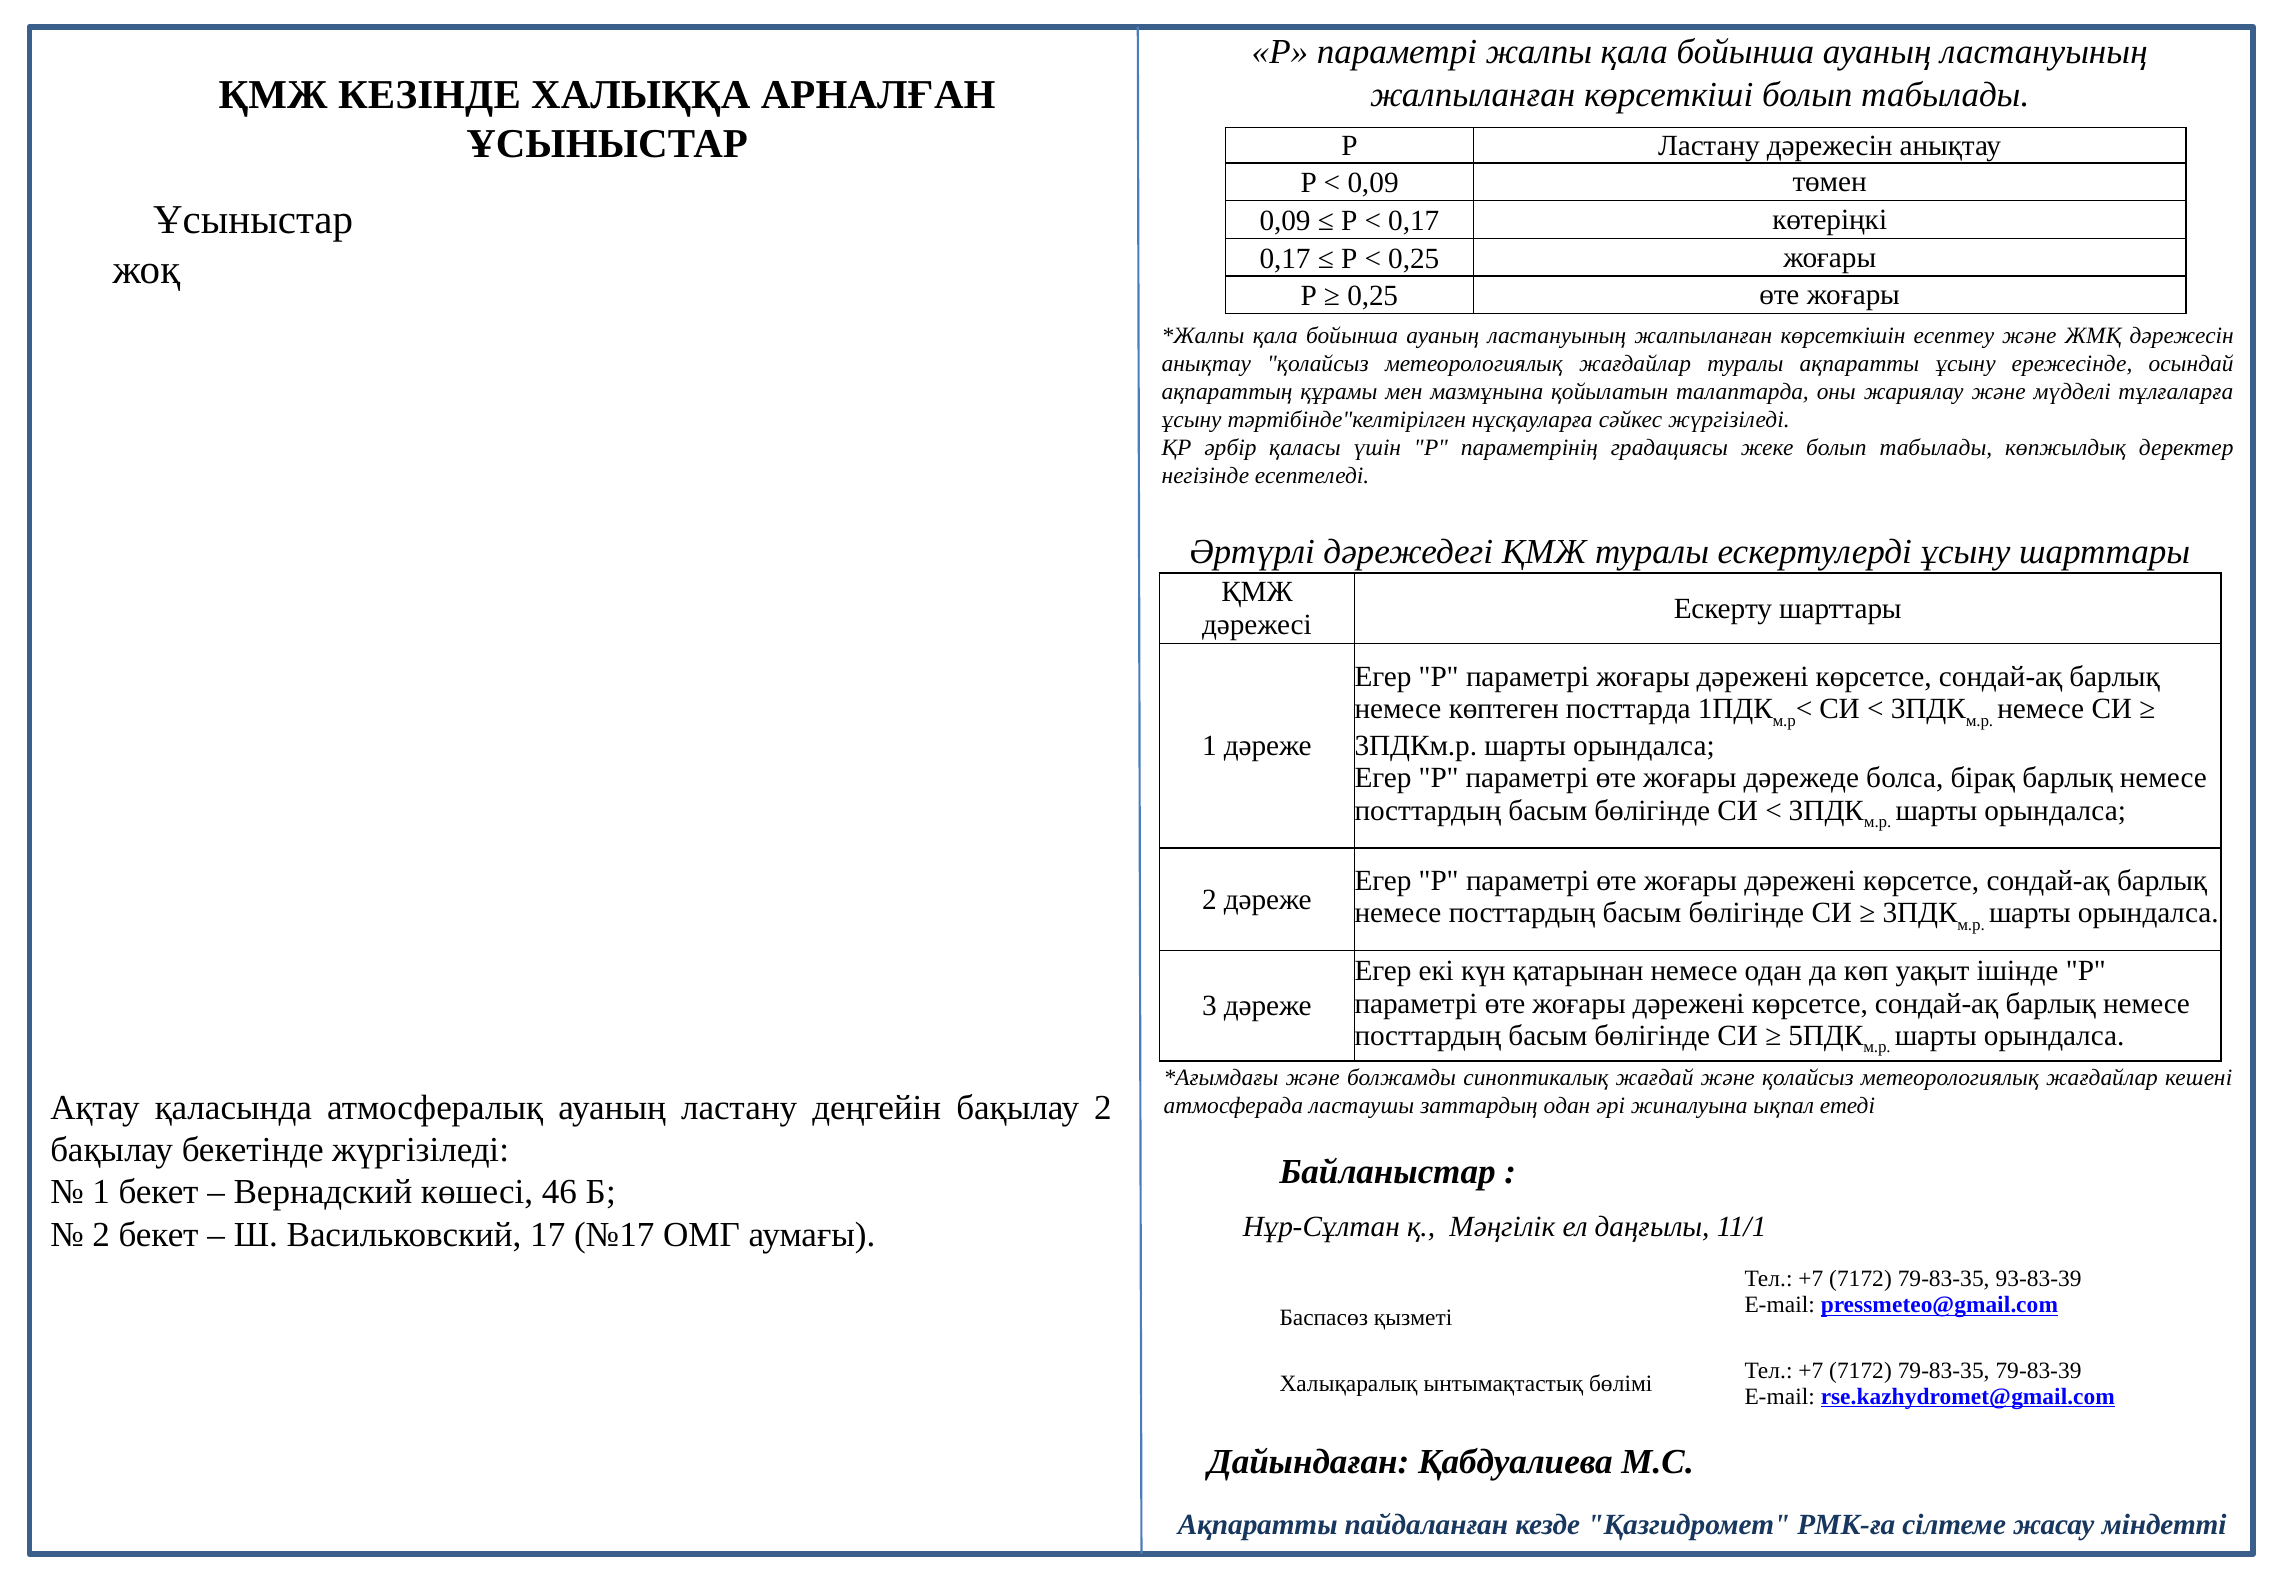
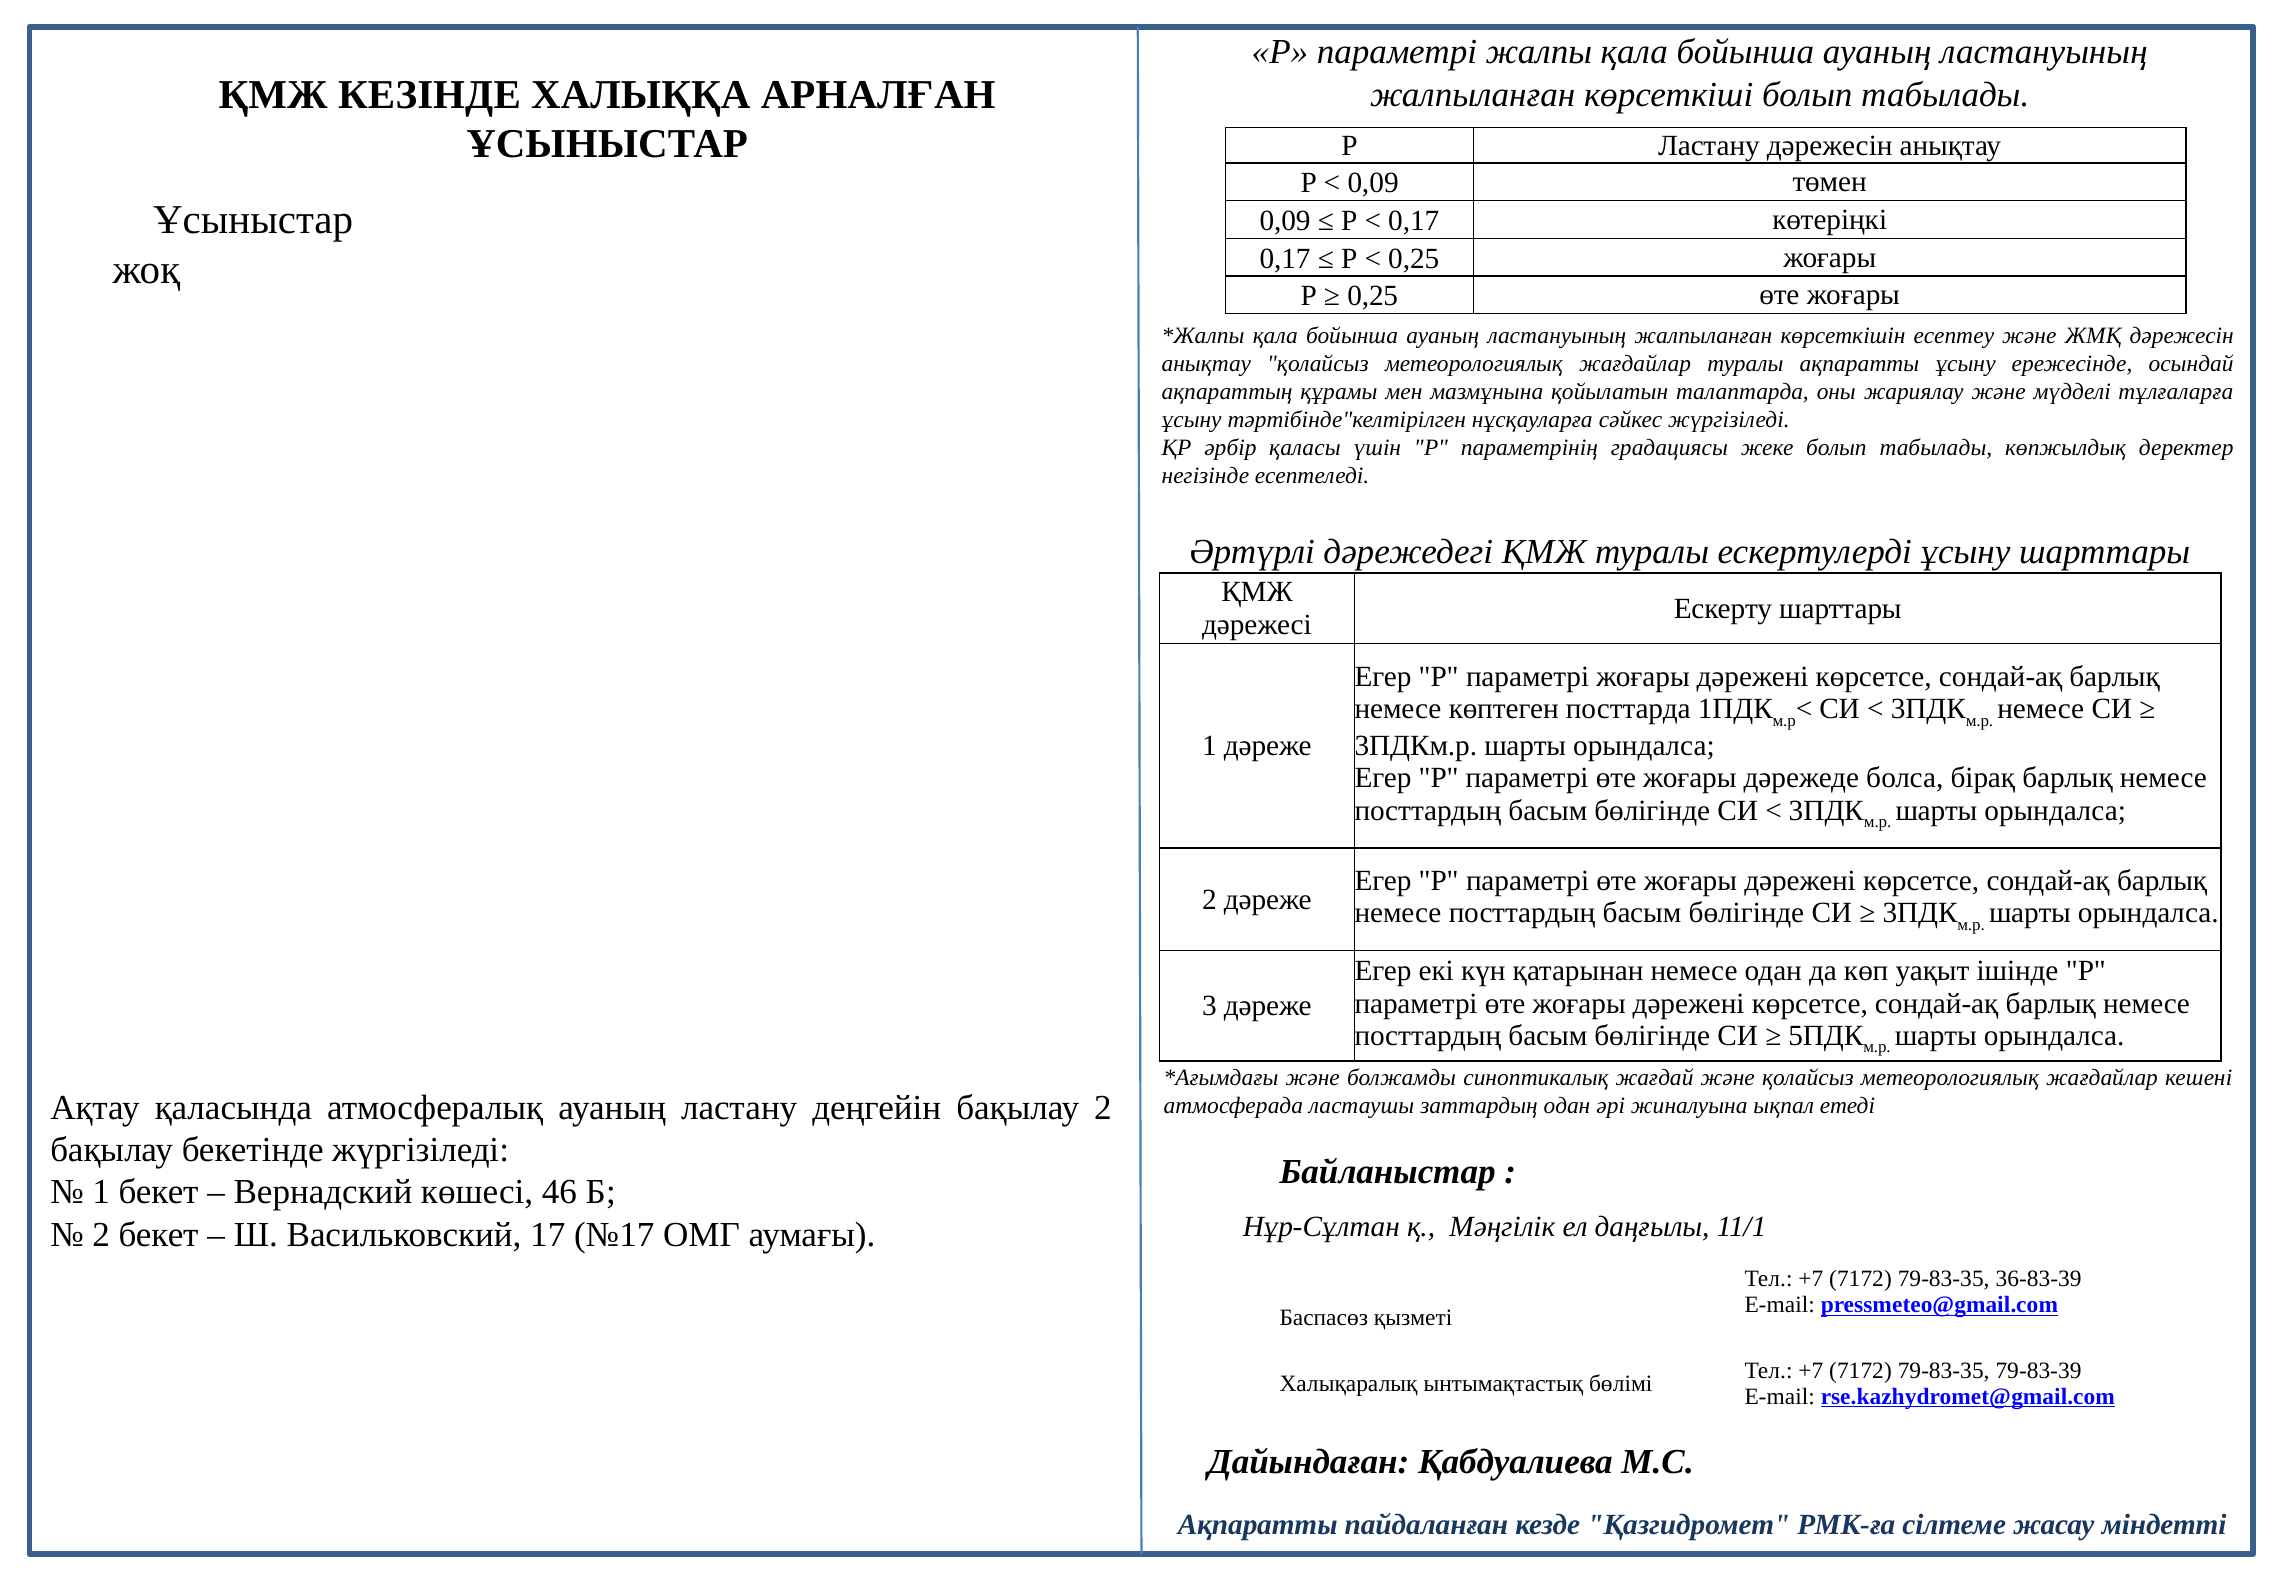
93-83-39: 93-83-39 -> 36-83-39 (2039, 1279)
